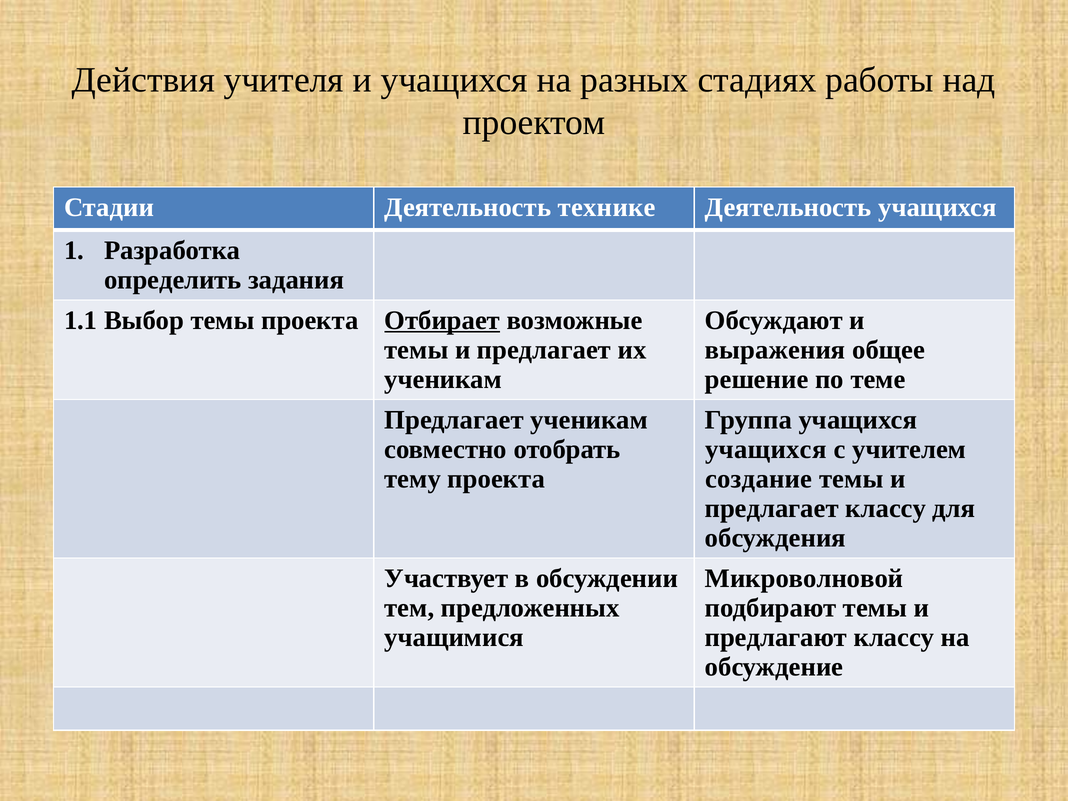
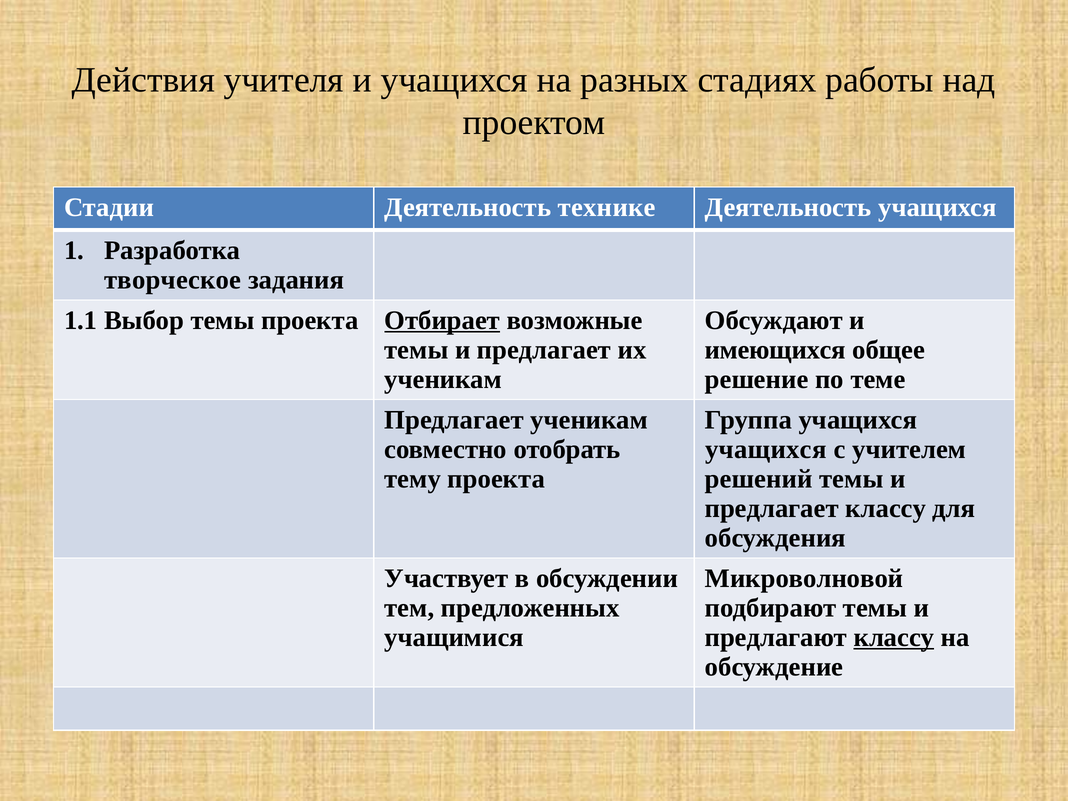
определить: определить -> творческое (173, 280)
выражения: выражения -> имеющихся (775, 350)
создание: создание -> решений (759, 479)
классу underline: none -> present (894, 637)
